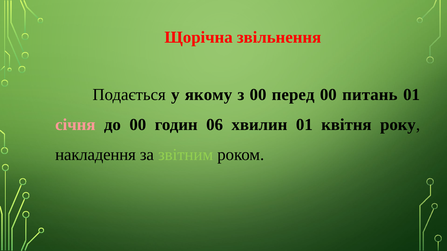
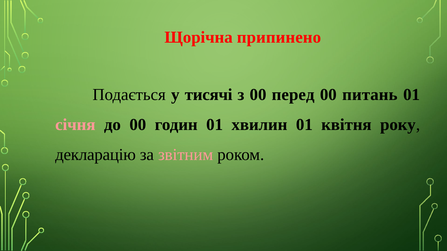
звільнення: звільнення -> припинено (279, 37)
якому: якому -> тисячі (209, 95)
годин 06: 06 -> 01 (215, 125)
накладення: накладення -> декларацію (96, 155)
звітним colour: light green -> pink (186, 155)
